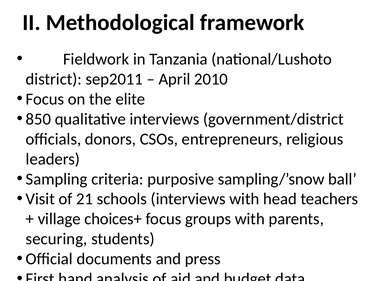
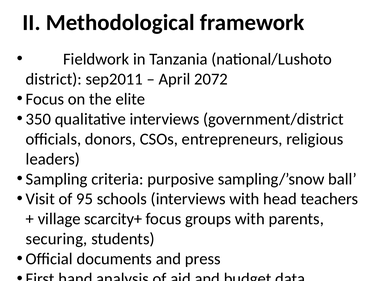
2010: 2010 -> 2072 (211, 79)
850: 850 -> 350 (38, 119)
21: 21 -> 95 (85, 199)
choices+: choices+ -> scarcity+ (113, 219)
